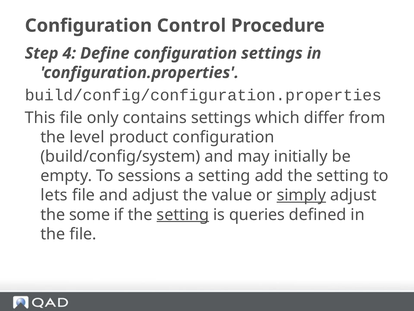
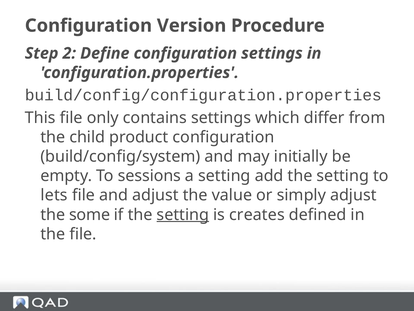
Control: Control -> Version (192, 26)
4: 4 -> 2 (69, 53)
level: level -> child (87, 137)
simply underline: present -> none (301, 195)
queries: queries -> creates (257, 214)
